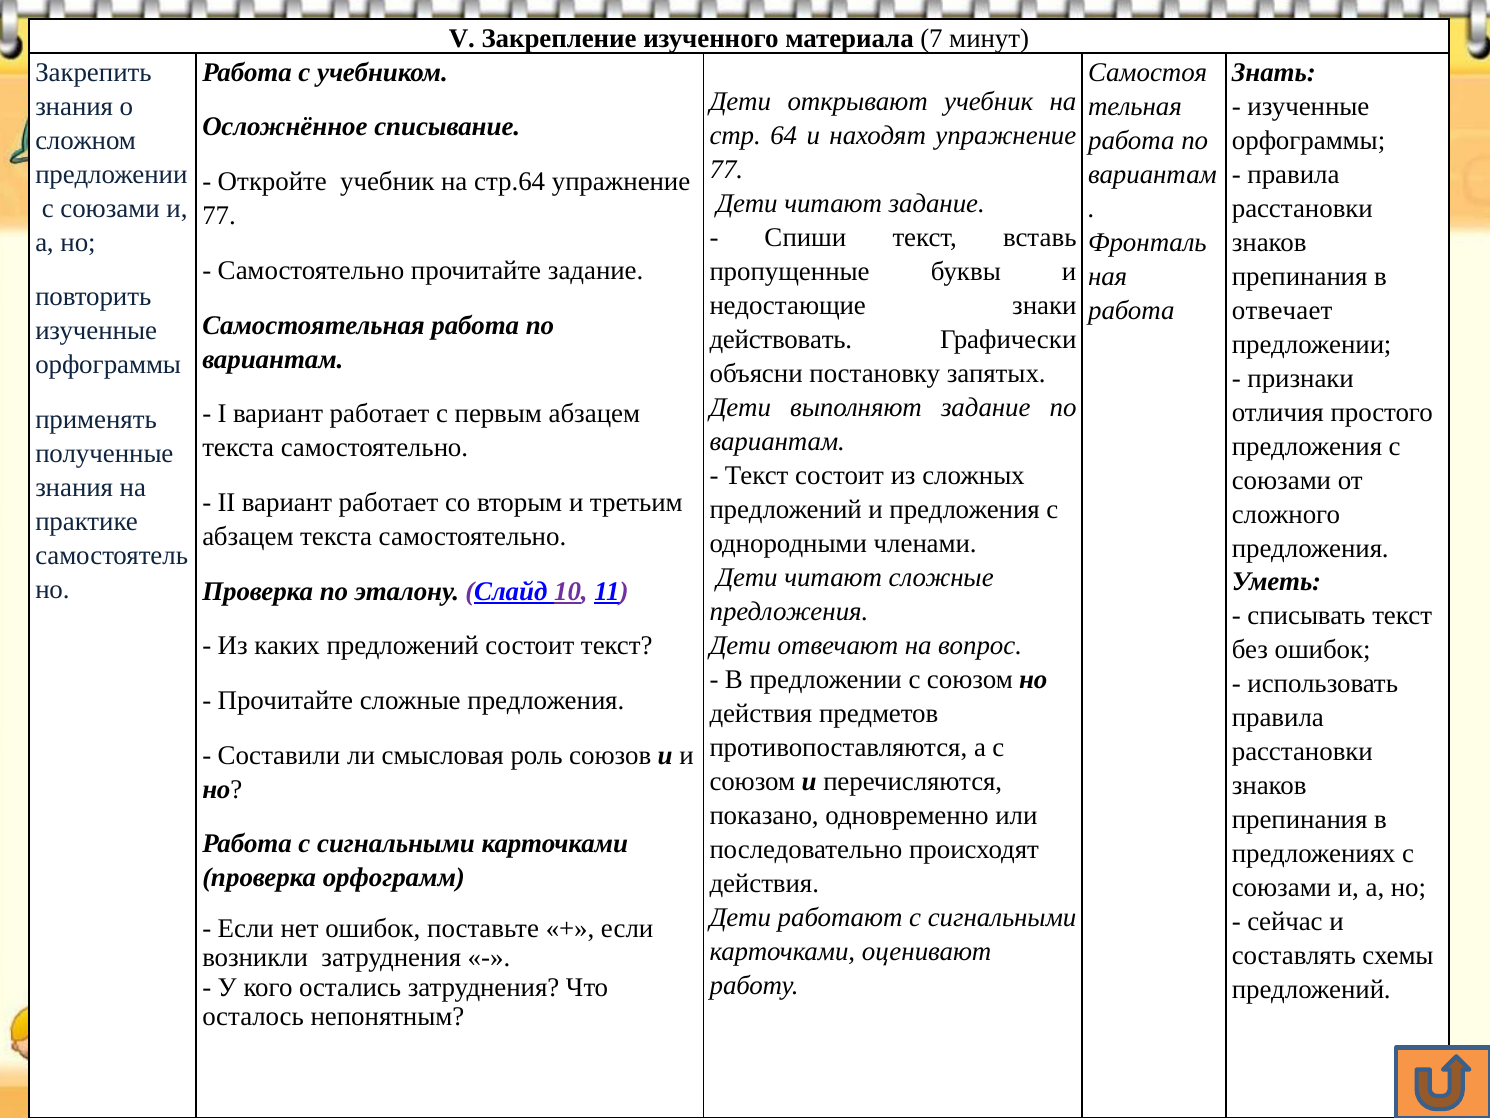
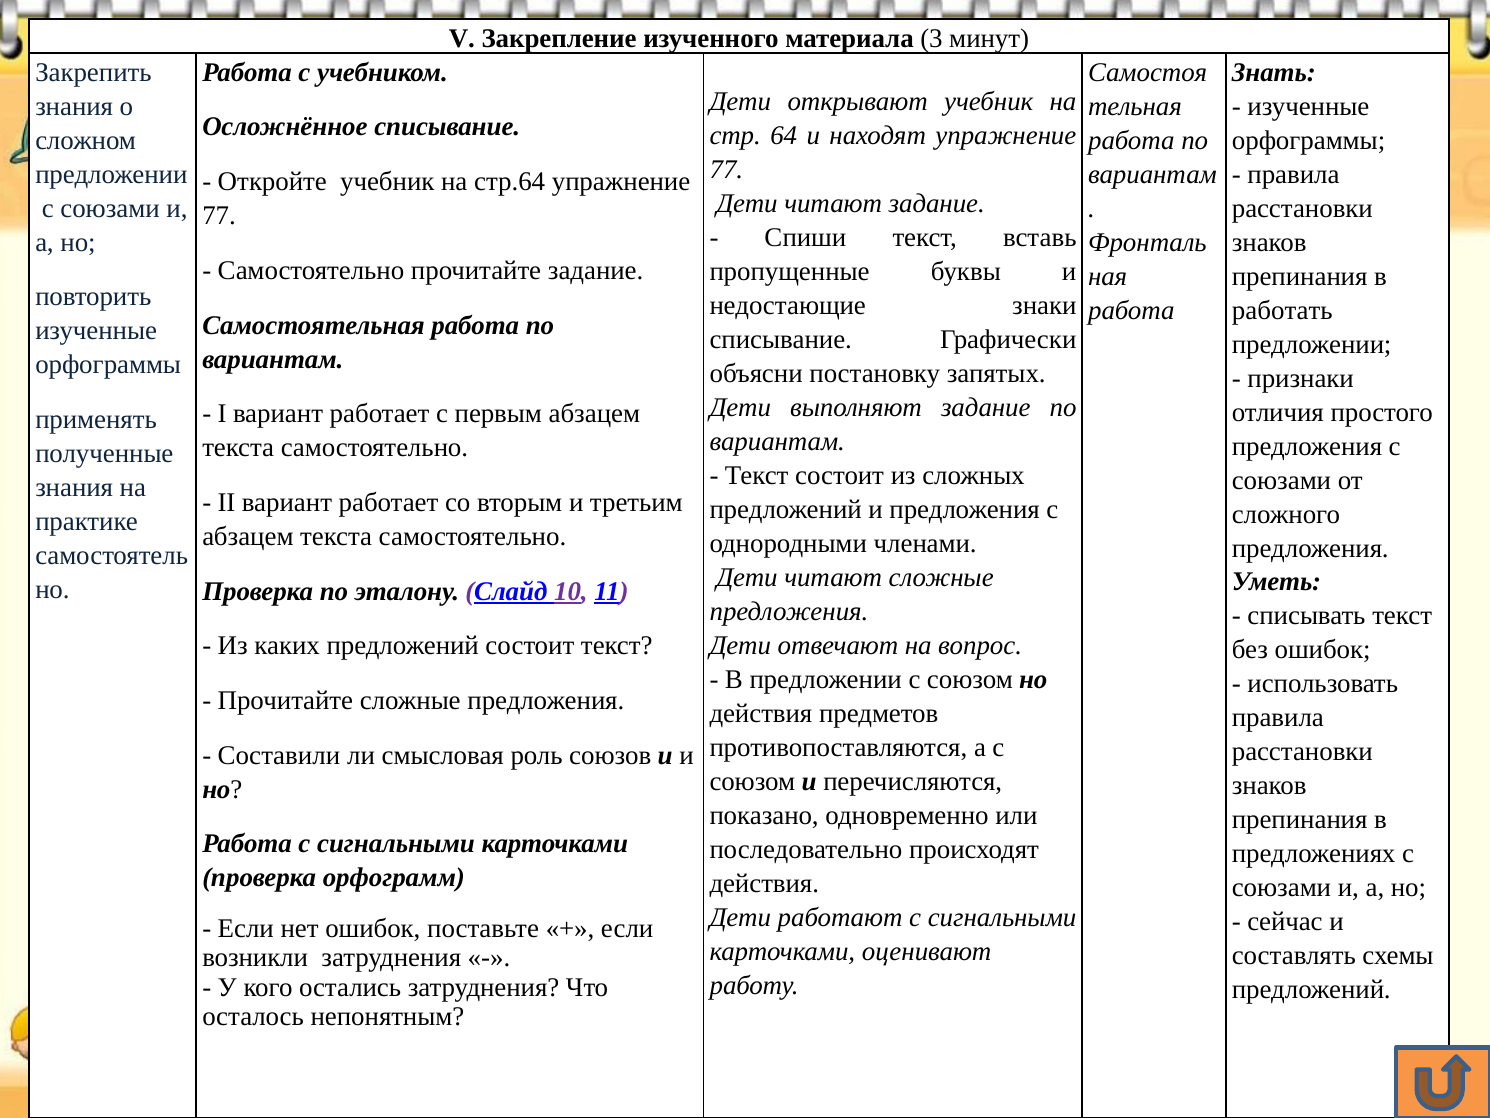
7: 7 -> 3 (932, 38)
отвечает: отвечает -> работать (1282, 310)
действовать: действовать -> списывание (781, 340)
